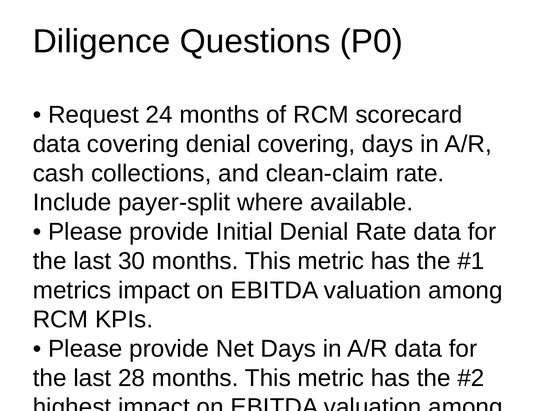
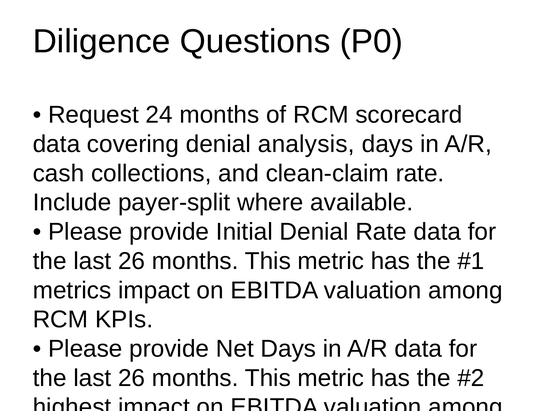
denial covering: covering -> analysis (306, 144)
30: 30 -> 26 (132, 261)
28: 28 -> 26 (132, 378)
